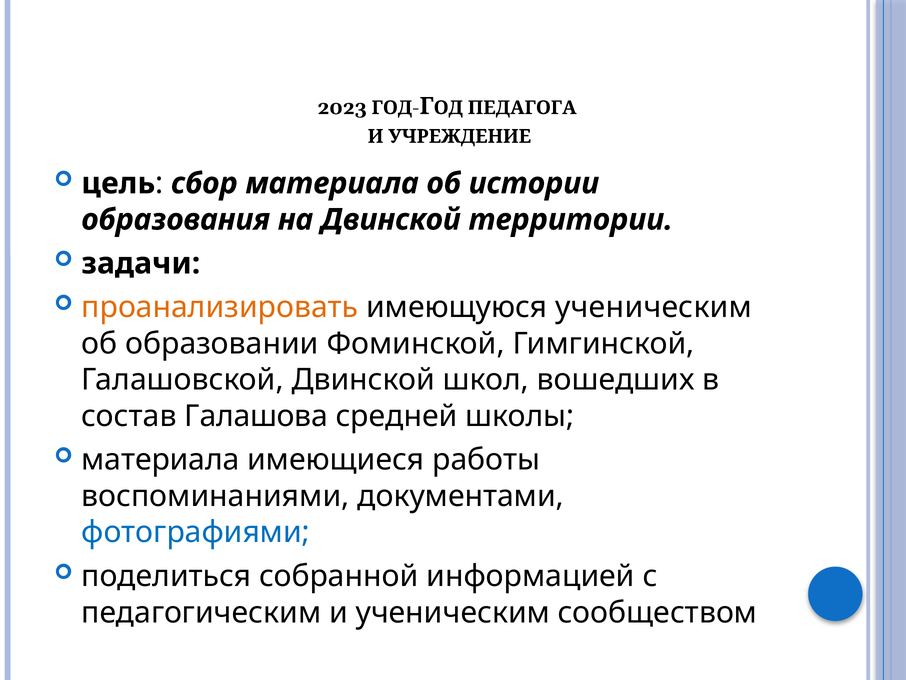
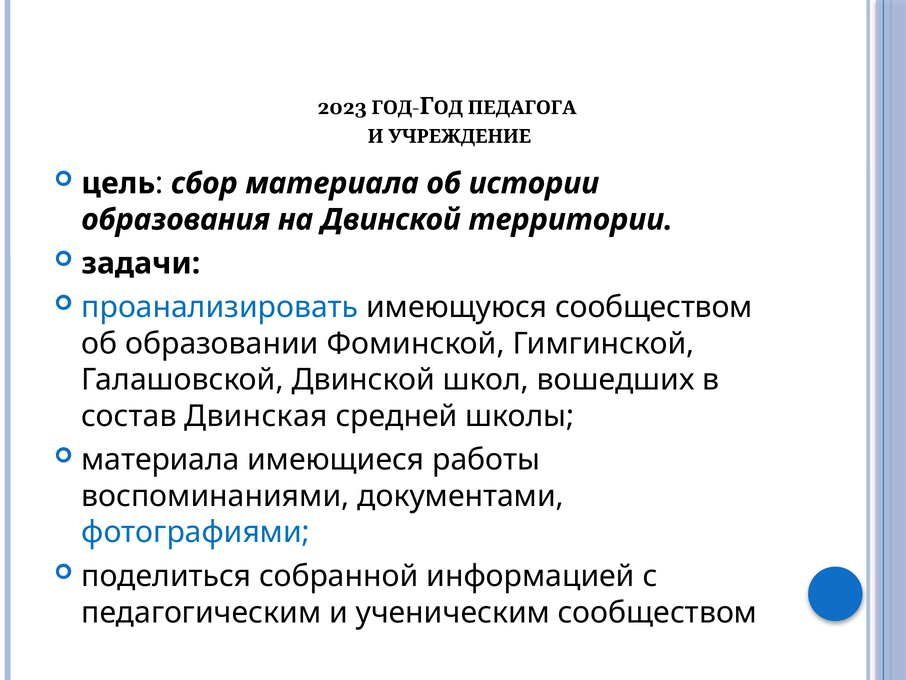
проанализировать colour: orange -> blue (220, 307)
имеющуюся ученическим: ученическим -> сообществом (654, 307)
Галашова: Галашова -> Двинская (256, 416)
